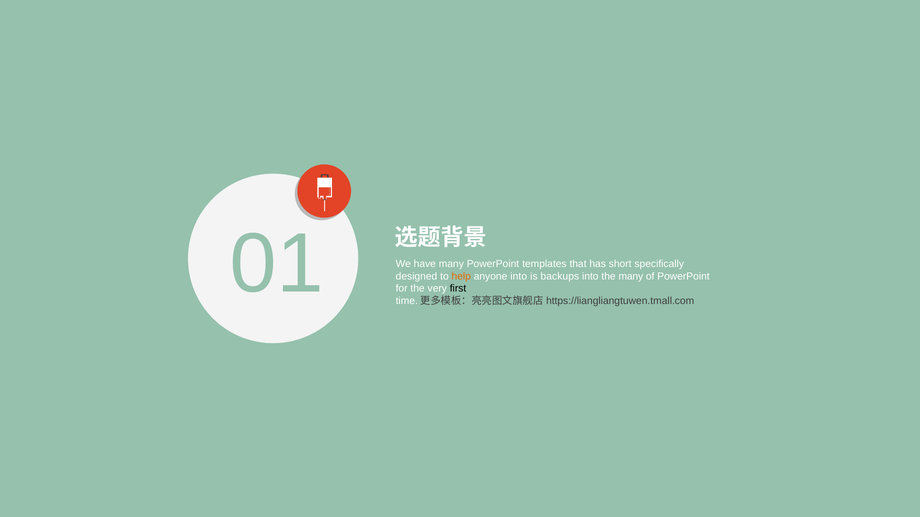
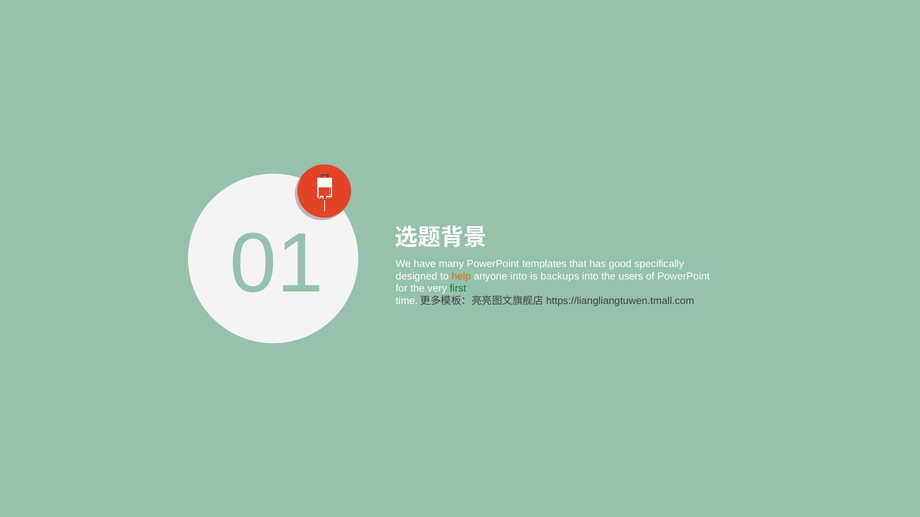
short: short -> good (620, 264)
the many: many -> users (631, 276)
first colour: black -> green (458, 289)
